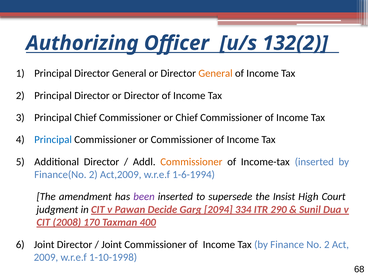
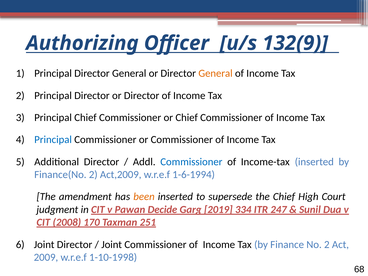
132(2: 132(2 -> 132(9 (295, 43)
Commissioner colour: orange -> blue (191, 162)
been colour: purple -> orange (144, 197)
the Insist: Insist -> Chief (284, 197)
2094: 2094 -> 2019 (218, 210)
290: 290 -> 247 (279, 210)
400: 400 -> 251 (148, 222)
